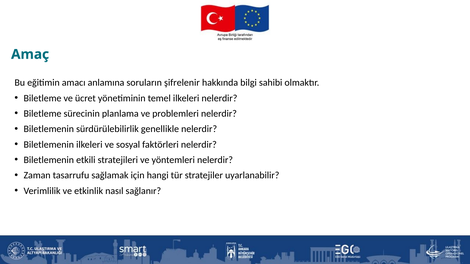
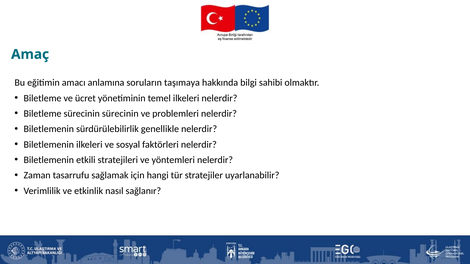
şifrelenir: şifrelenir -> taşımaya (182, 83)
sürecinin planlama: planlama -> sürecinin (120, 114)
